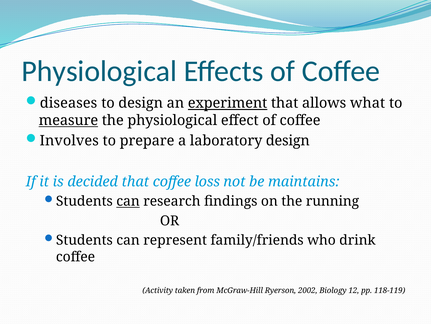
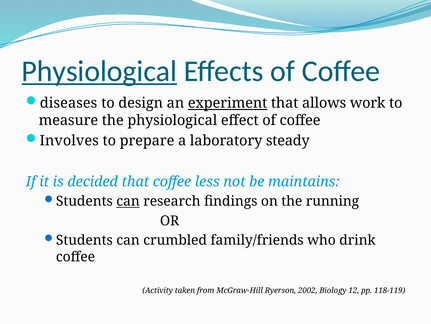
Physiological underline: none -> present (99, 71)
what: what -> work (368, 103)
measure underline: present -> none (68, 120)
laboratory design: design -> steady (288, 141)
loss: loss -> less (207, 181)
represent: represent -> crumbled (175, 240)
